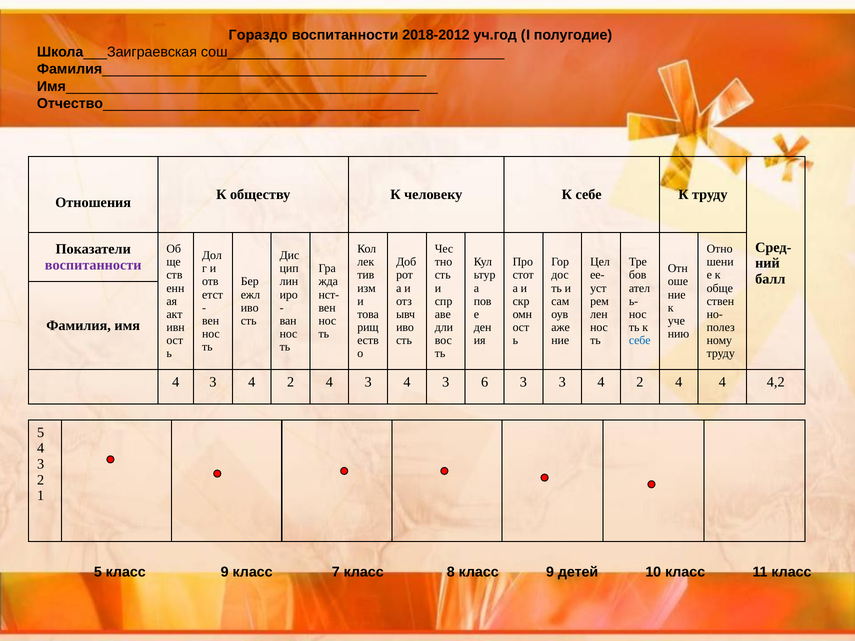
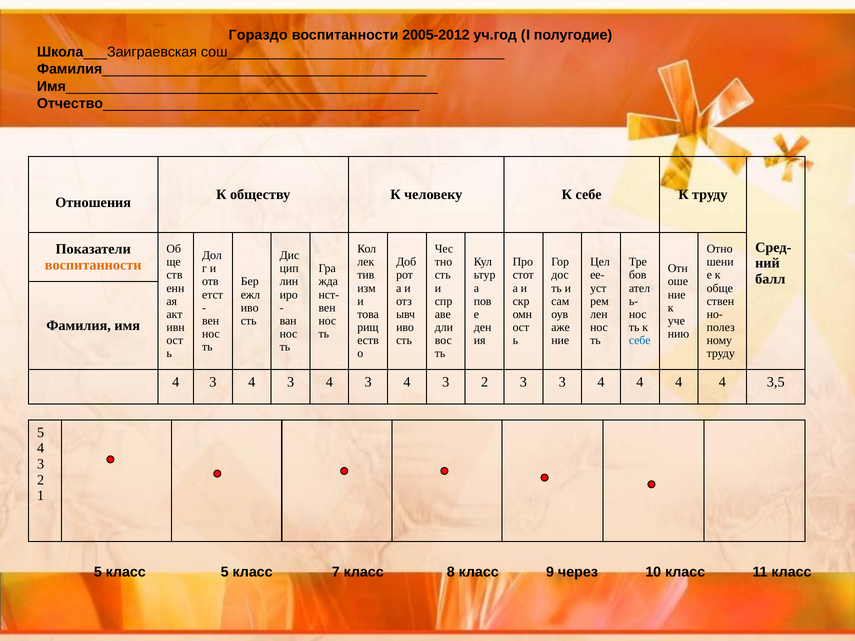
2018-2012: 2018-2012 -> 2005-2012 (436, 35)
воспитанности colour: purple -> orange (93, 265)
2: 2 -> 3 (291, 382)
3 4 3 6: 6 -> 2 (485, 382)
3 3 4 2: 2 -> 4 (640, 382)
4,2: 4,2 -> 3,5 (776, 382)
5 класс 9: 9 -> 5 (225, 572)
детей: детей -> через (578, 572)
